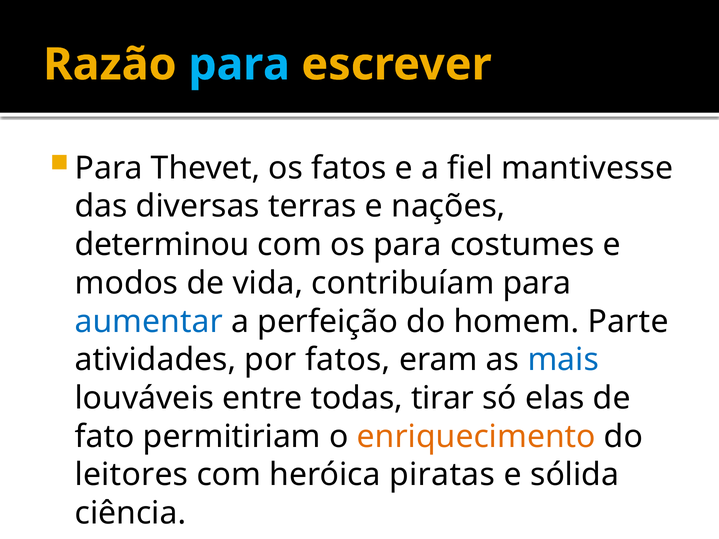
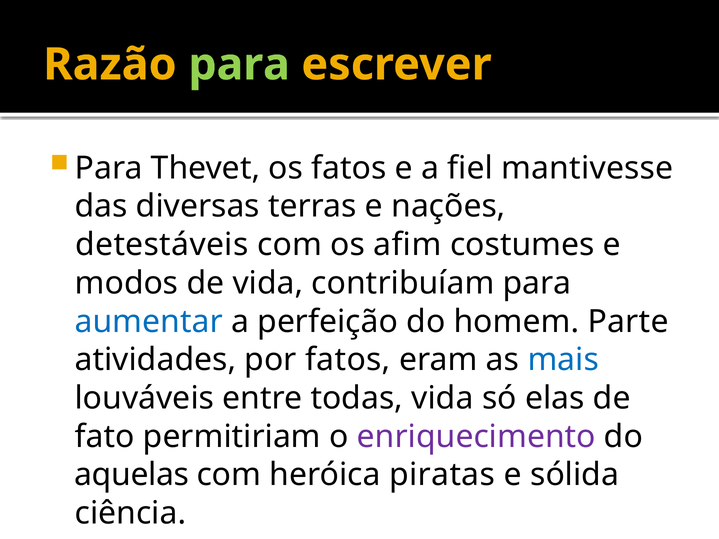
para colour: light blue -> light green (239, 65)
determinou: determinou -> detestáveis (162, 245)
os para: para -> afim (407, 245)
todas tirar: tirar -> vida (442, 398)
enriquecimento colour: orange -> purple (476, 437)
leitores: leitores -> aquelas (132, 475)
